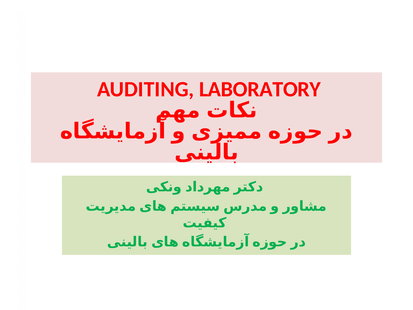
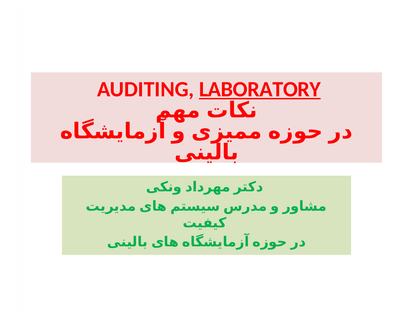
LABORATORY underline: none -> present (260, 89)
